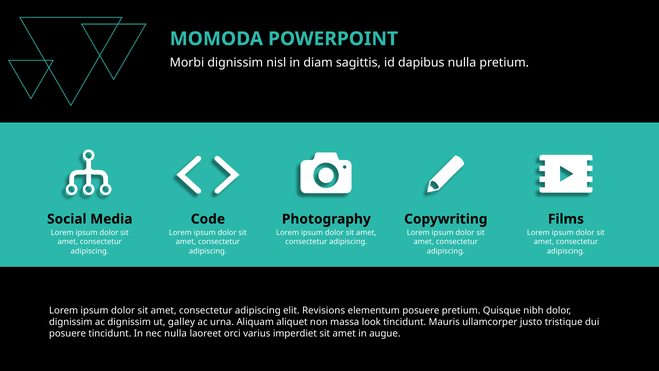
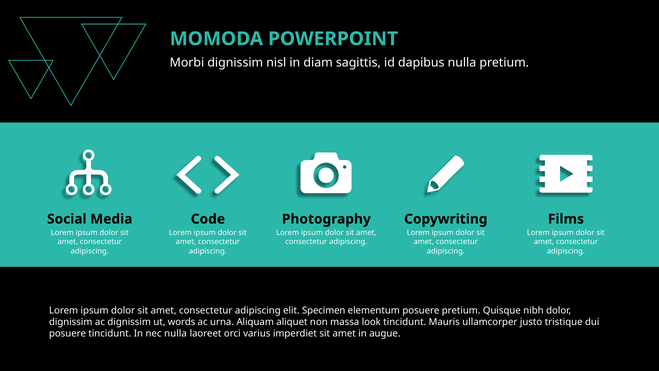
Revisions: Revisions -> Specimen (324, 310)
galley: galley -> words (182, 322)
